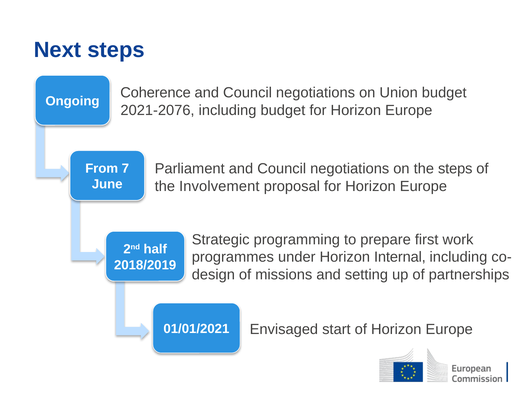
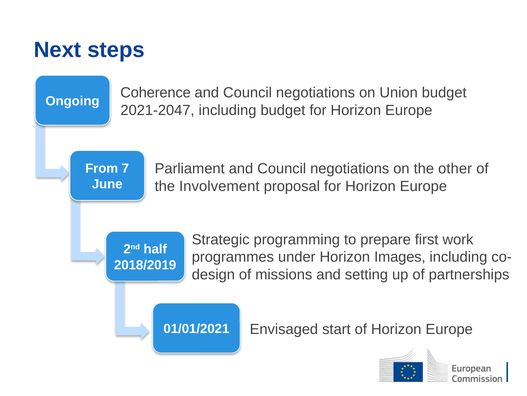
2021-2076: 2021-2076 -> 2021-2047 (158, 110)
the steps: steps -> other (455, 168)
Internal: Internal -> Images (400, 257)
